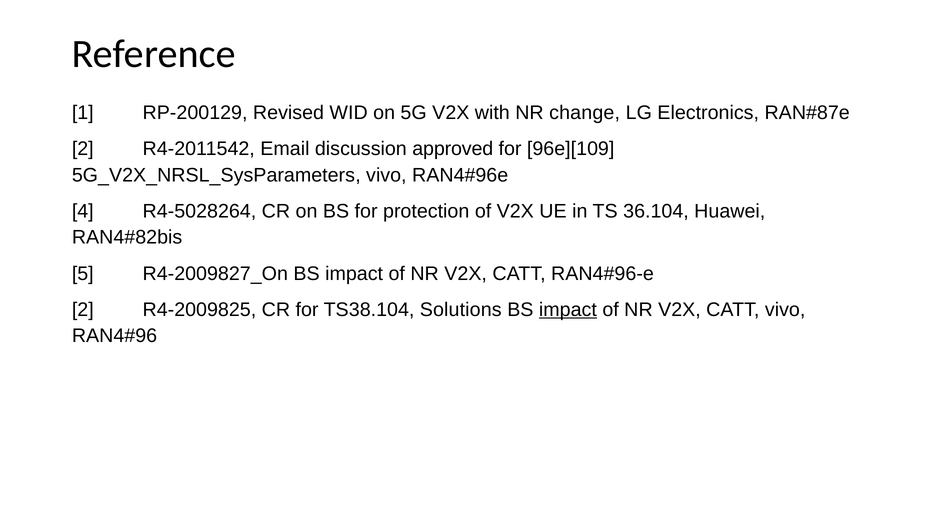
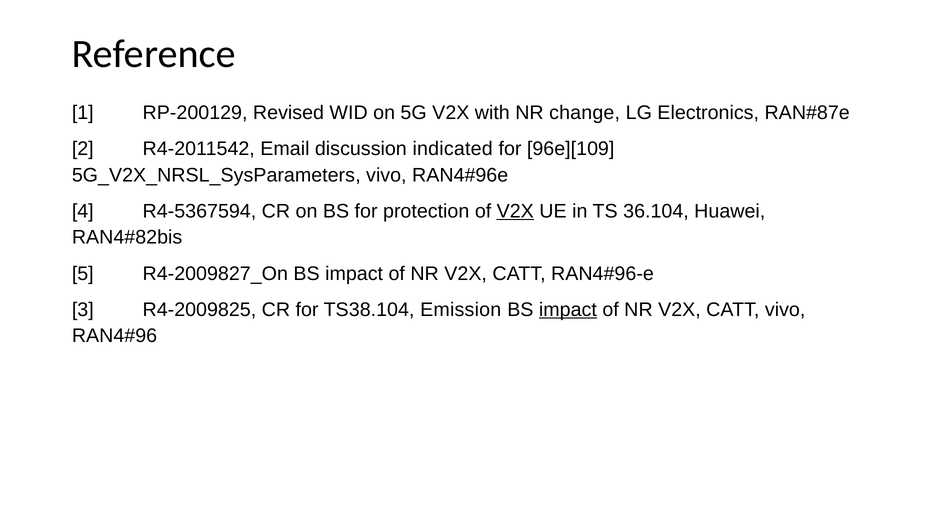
approved: approved -> indicated (453, 149)
R4-5028264: R4-5028264 -> R4-5367594 (199, 211)
V2X underline: none -> present (515, 211)
2: 2 -> 3 (83, 310)
Solutions: Solutions -> Emission (461, 310)
